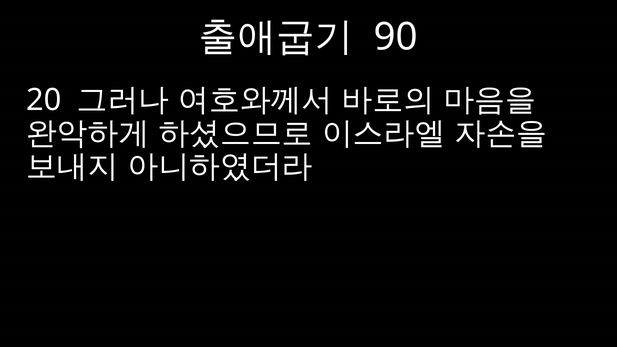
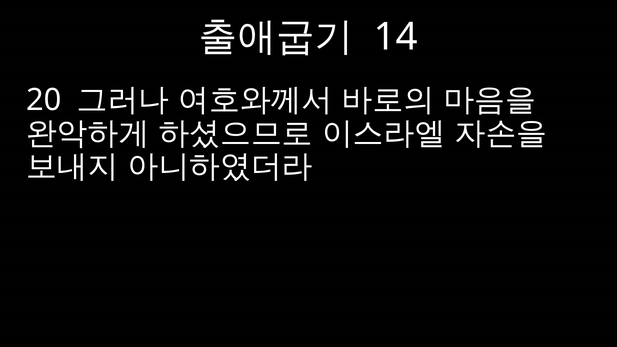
90: 90 -> 14 (396, 37)
